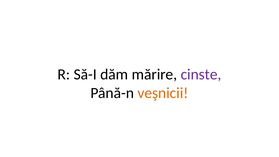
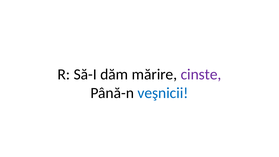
veşnicii colour: orange -> blue (163, 93)
